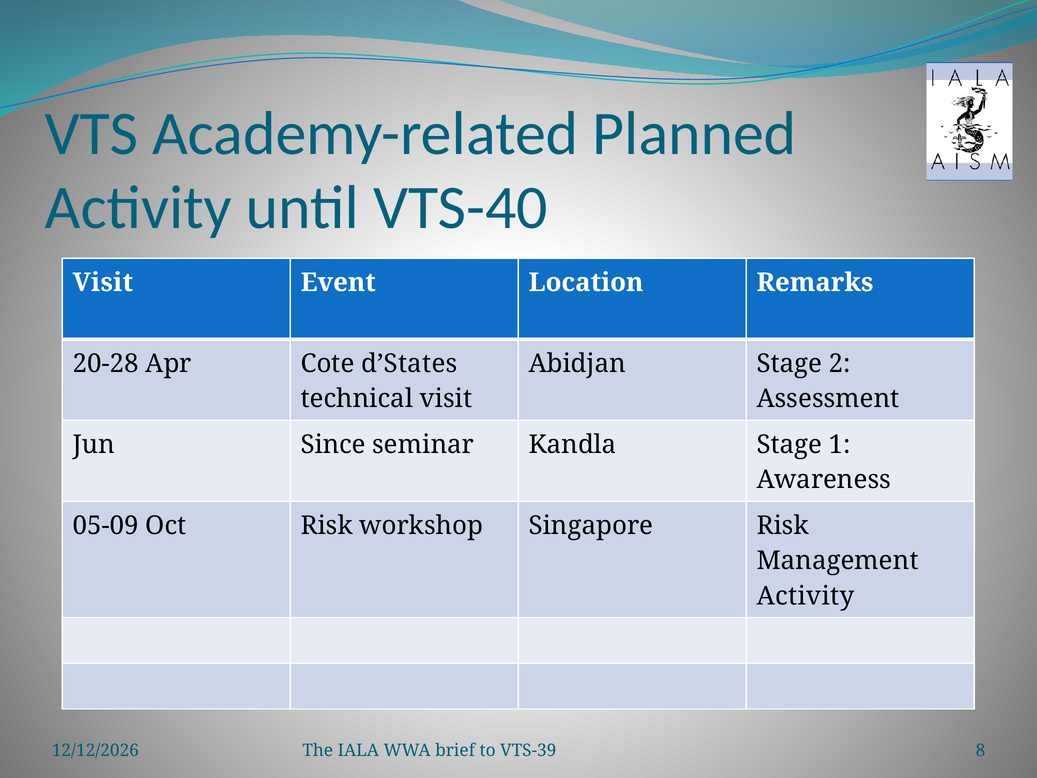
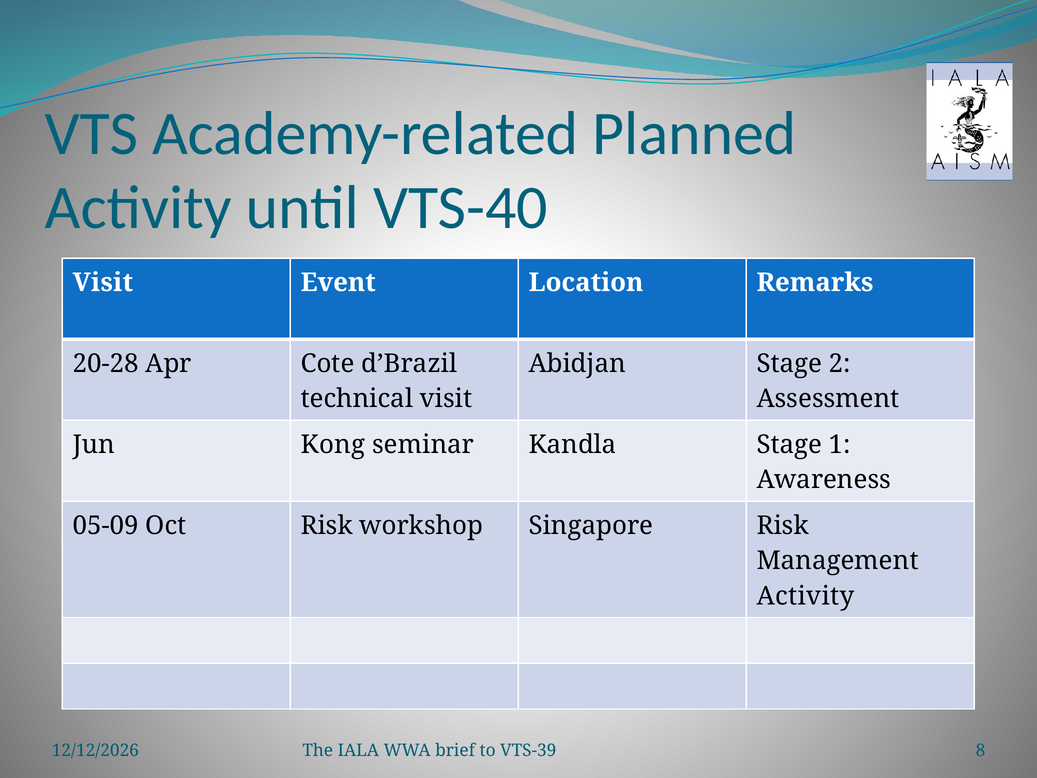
d’States: d’States -> d’Brazil (409, 363)
Since: Since -> Kong (333, 444)
